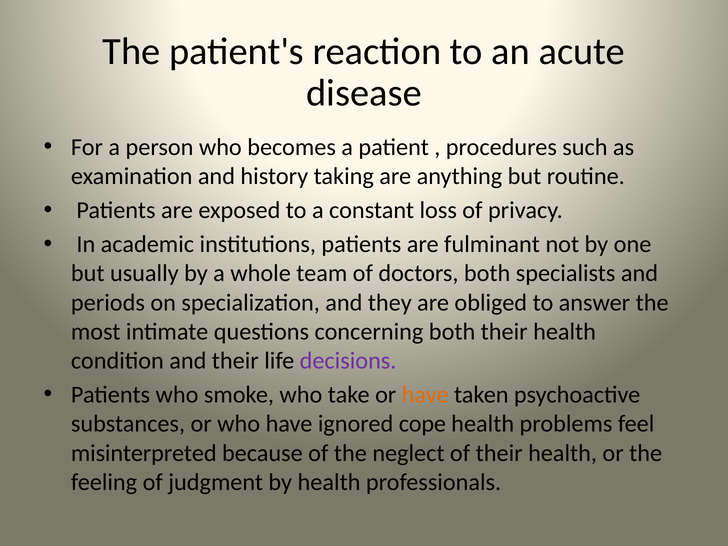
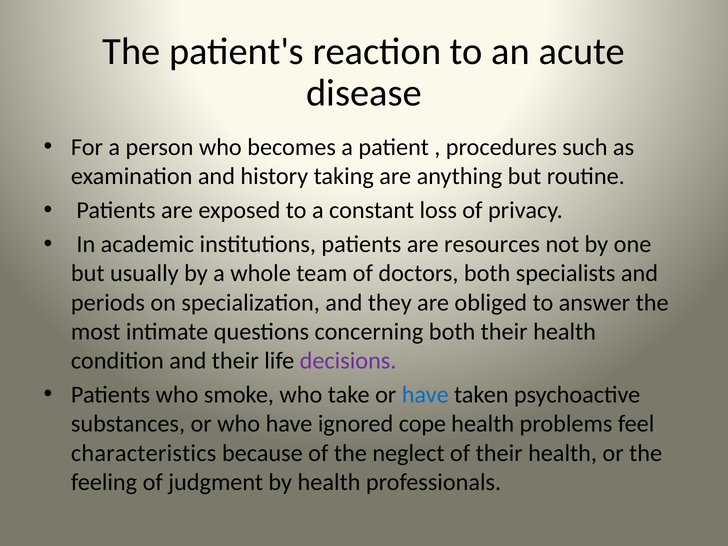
fulminant: fulminant -> resources (492, 244)
have colour: orange -> blue (425, 395)
misinterpreted: misinterpreted -> characteristics (144, 453)
